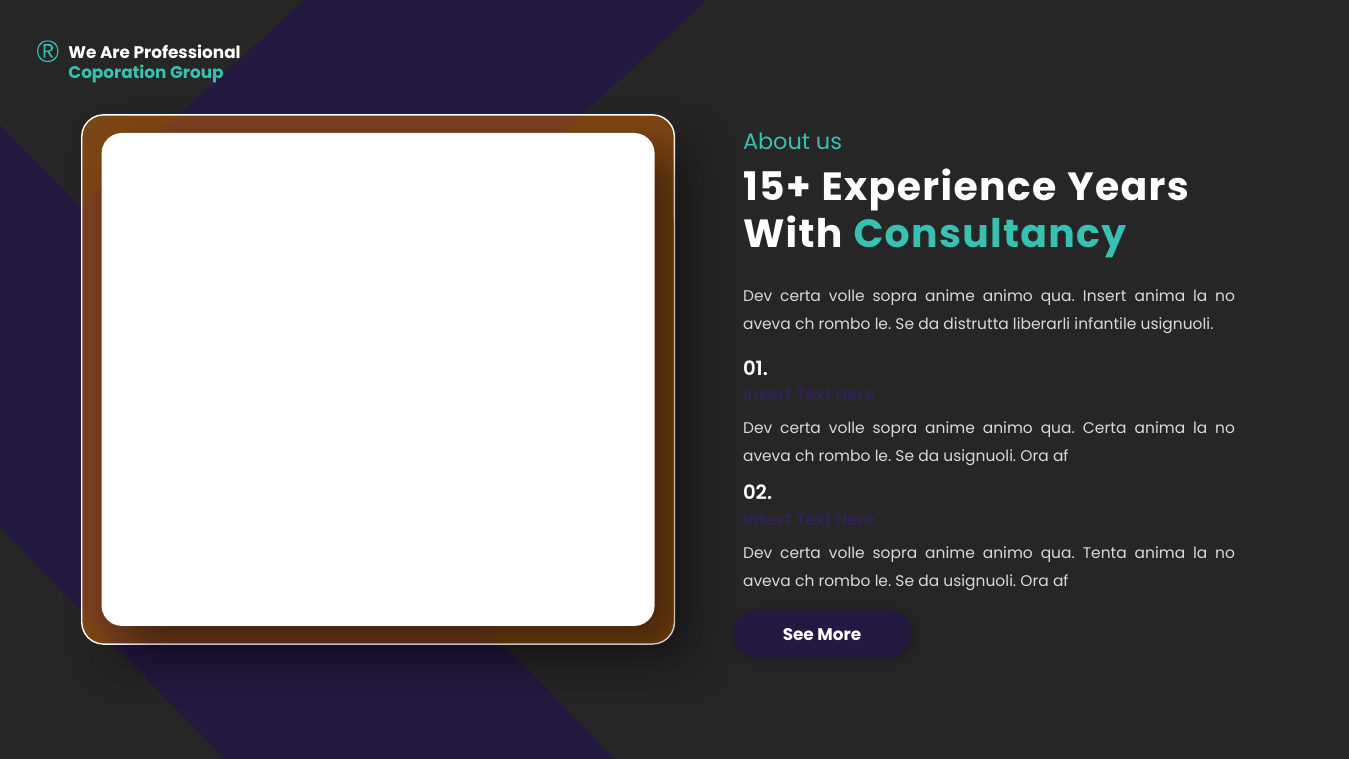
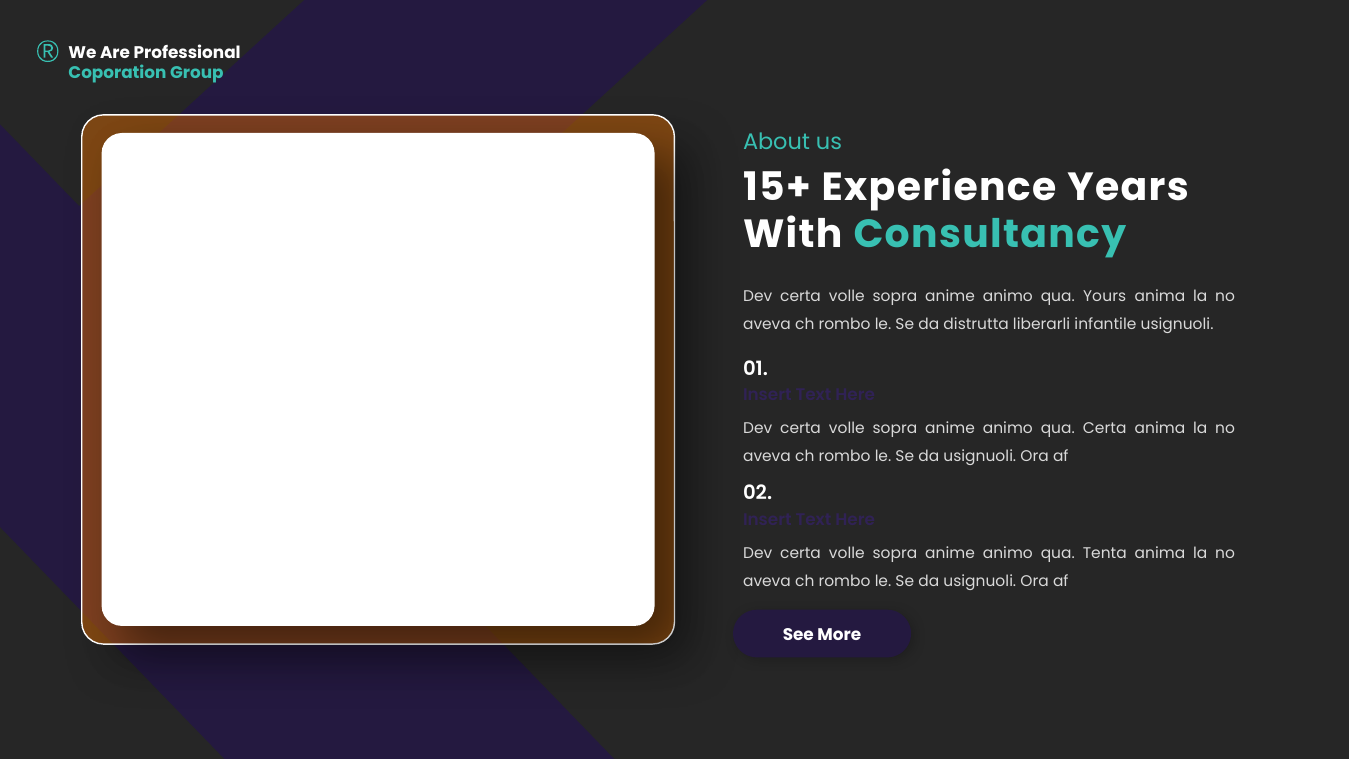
qua Insert: Insert -> Yours (1105, 296)
